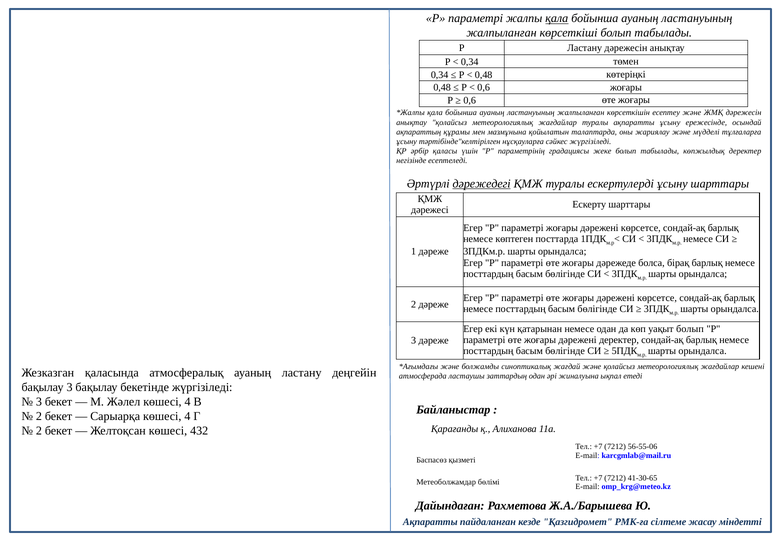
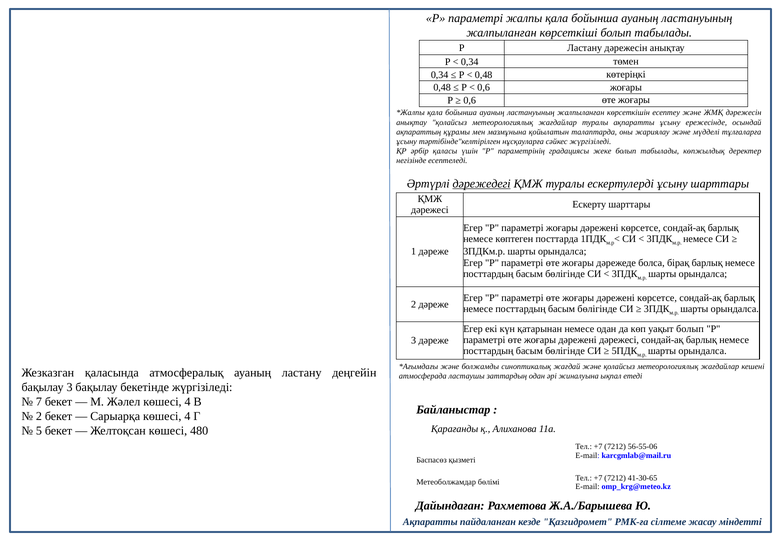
қала underline: present -> none (557, 19)
дәрежені деректер: деректер -> дәрежесі (619, 340)
3: 3 -> 7 (39, 402)
2: 2 -> 5 (39, 430)
432: 432 -> 480 (199, 430)
